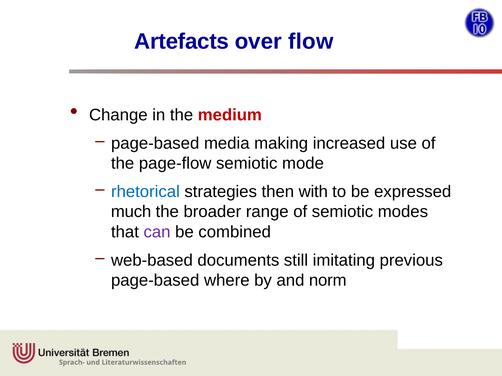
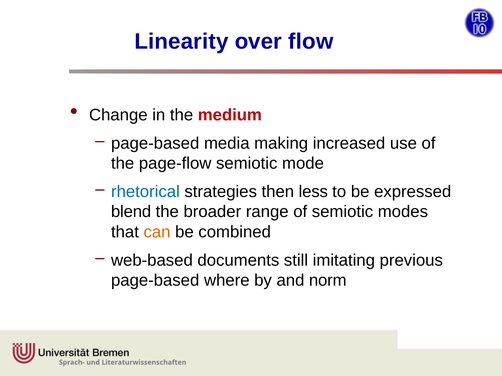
Artefacts: Artefacts -> Linearity (181, 42)
with: with -> less (313, 192)
much: much -> blend (131, 212)
can colour: purple -> orange (157, 232)
